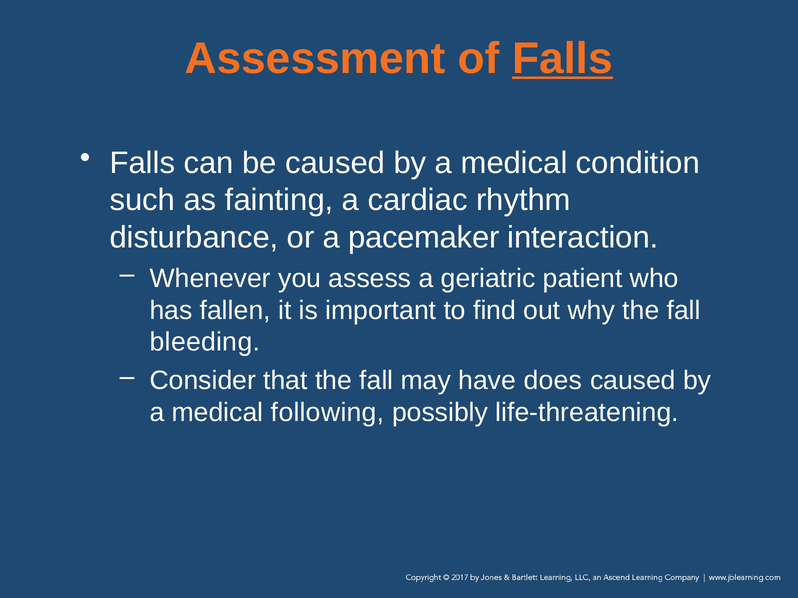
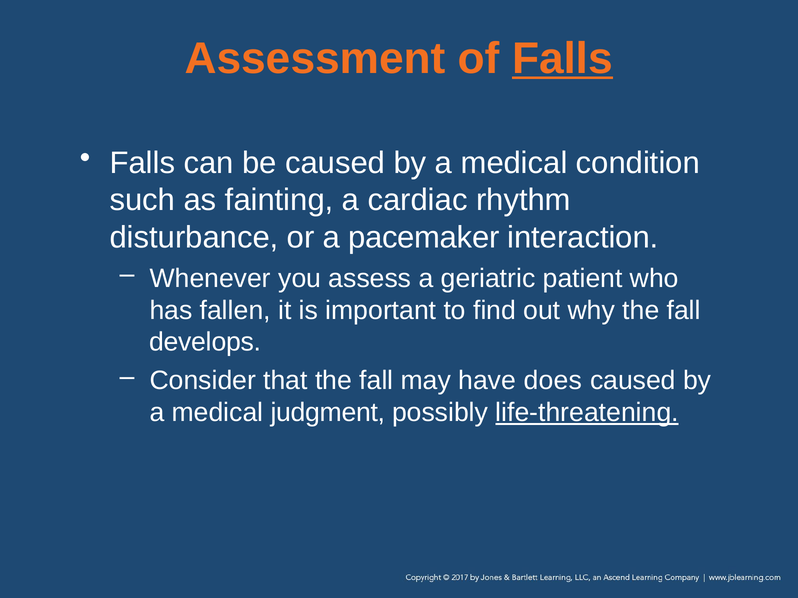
bleeding: bleeding -> develops (205, 342)
following: following -> judgment (328, 413)
life-threatening underline: none -> present (587, 413)
